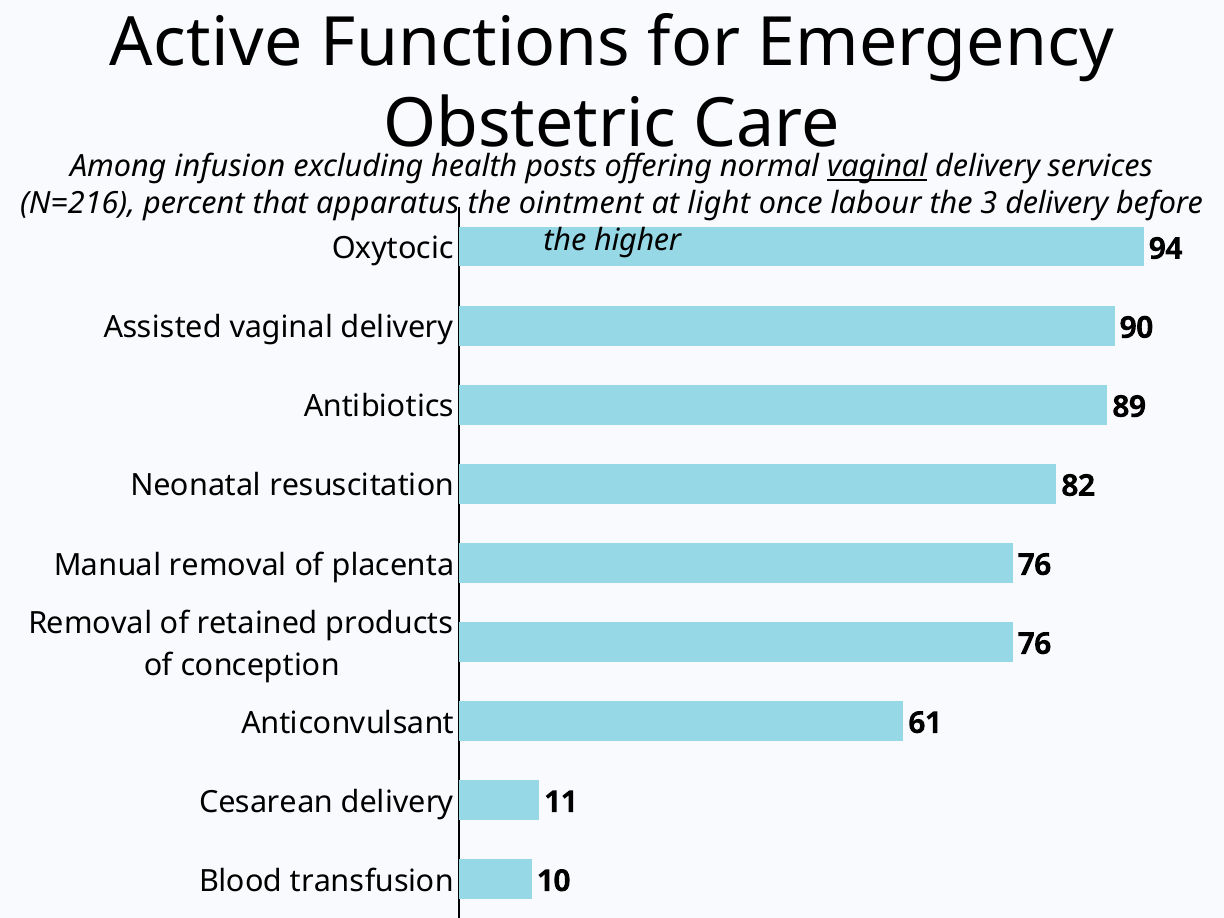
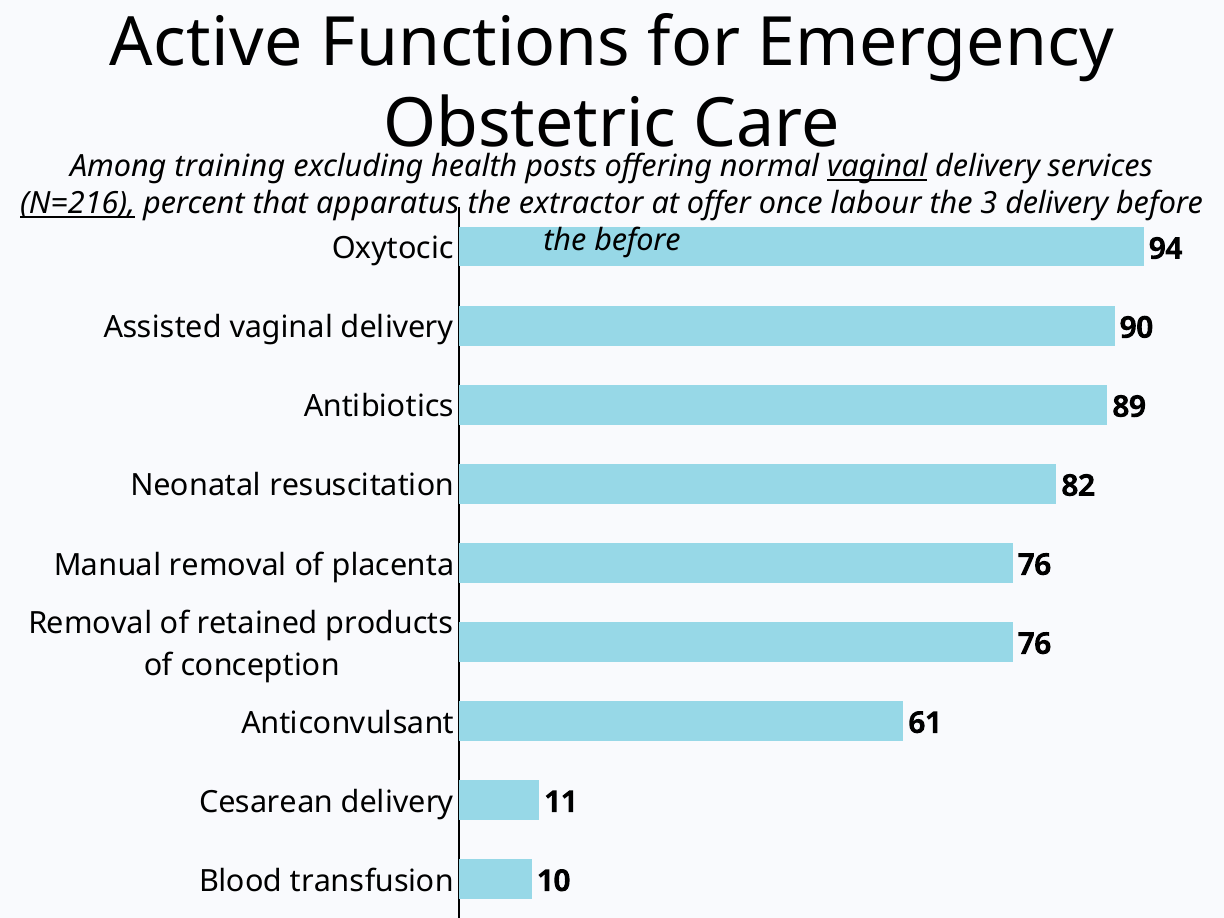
infusion: infusion -> training (230, 167)
N=216 underline: none -> present (78, 204)
ointment: ointment -> extractor (581, 204)
light: light -> offer (719, 204)
the higher: higher -> before (638, 240)
